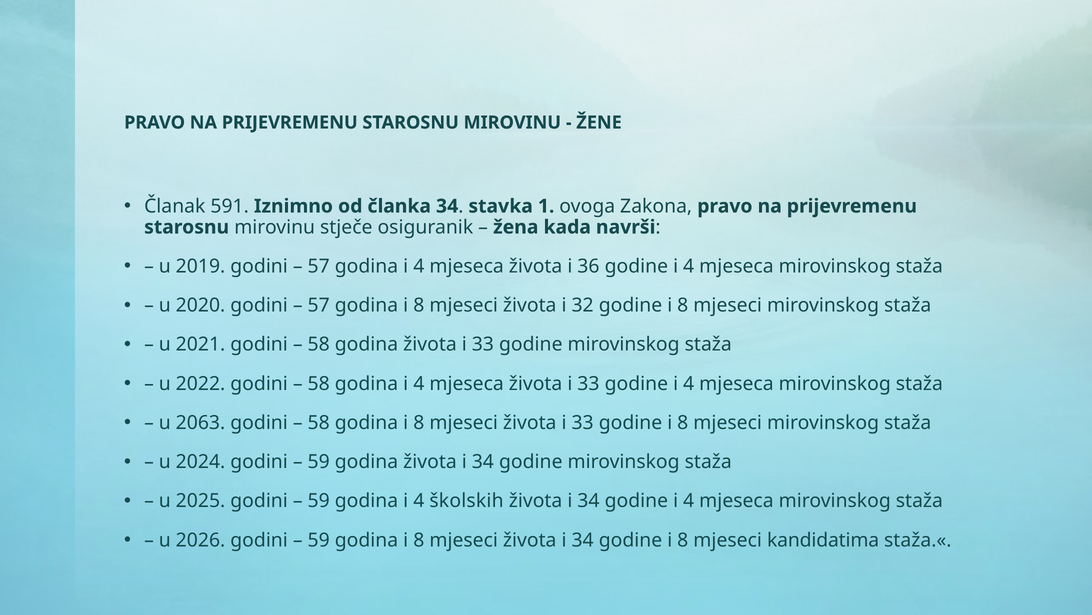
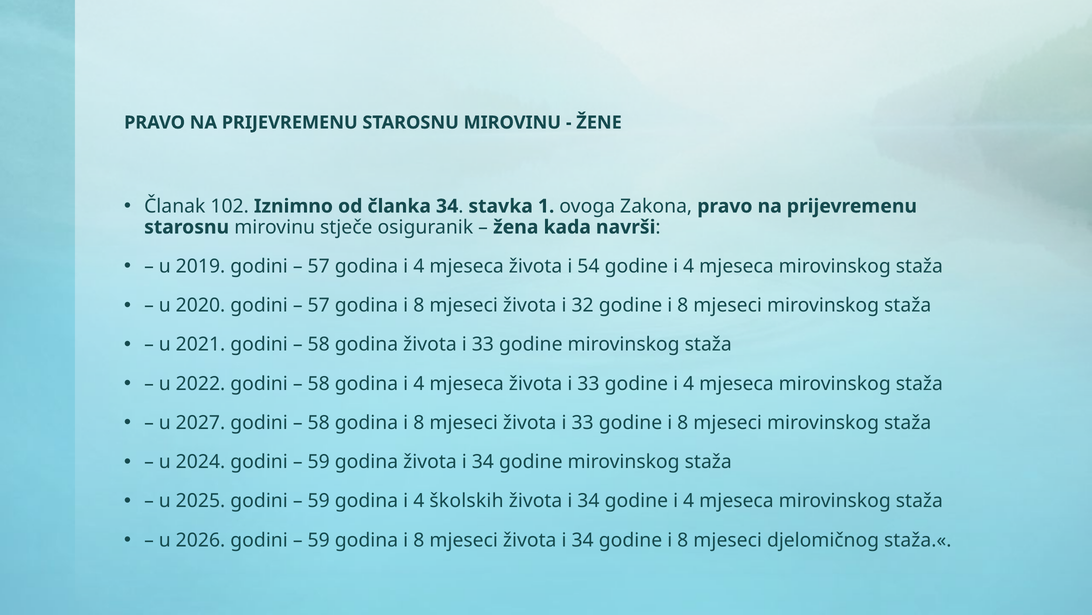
591: 591 -> 102 (230, 206)
36: 36 -> 54 (588, 266)
2063: 2063 -> 2027 (200, 422)
kandidatima: kandidatima -> djelomičnog (823, 540)
